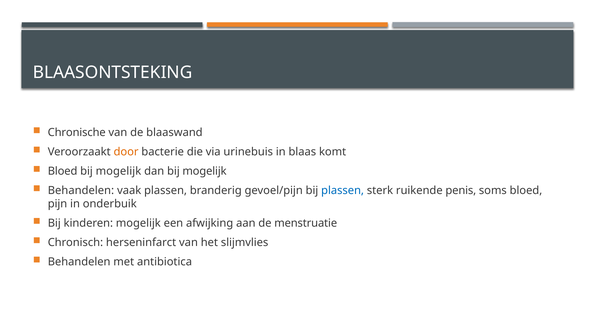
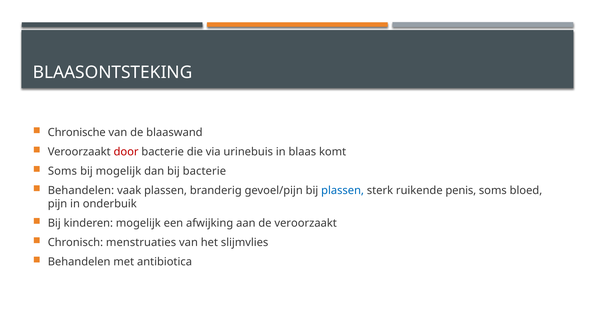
door colour: orange -> red (126, 152)
Bloed: Bloed -> Soms (62, 171)
dan bij mogelijk: mogelijk -> bacterie (204, 171)
de menstruatie: menstruatie -> veroorzaakt (306, 223)
herseninfarct: herseninfarct -> menstruaties (141, 242)
